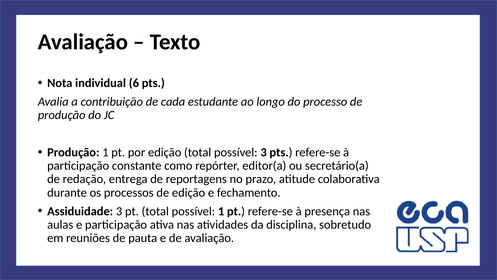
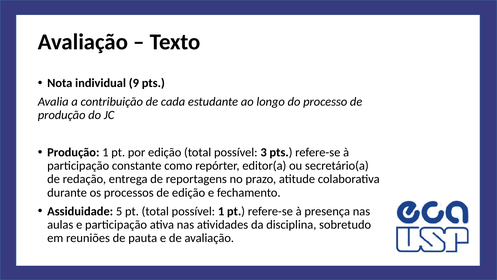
6: 6 -> 9 (134, 83)
Assiduidade 3: 3 -> 5 (119, 211)
